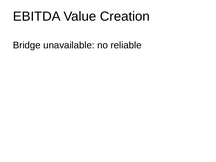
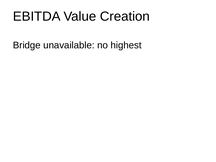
reliable: reliable -> highest (126, 45)
